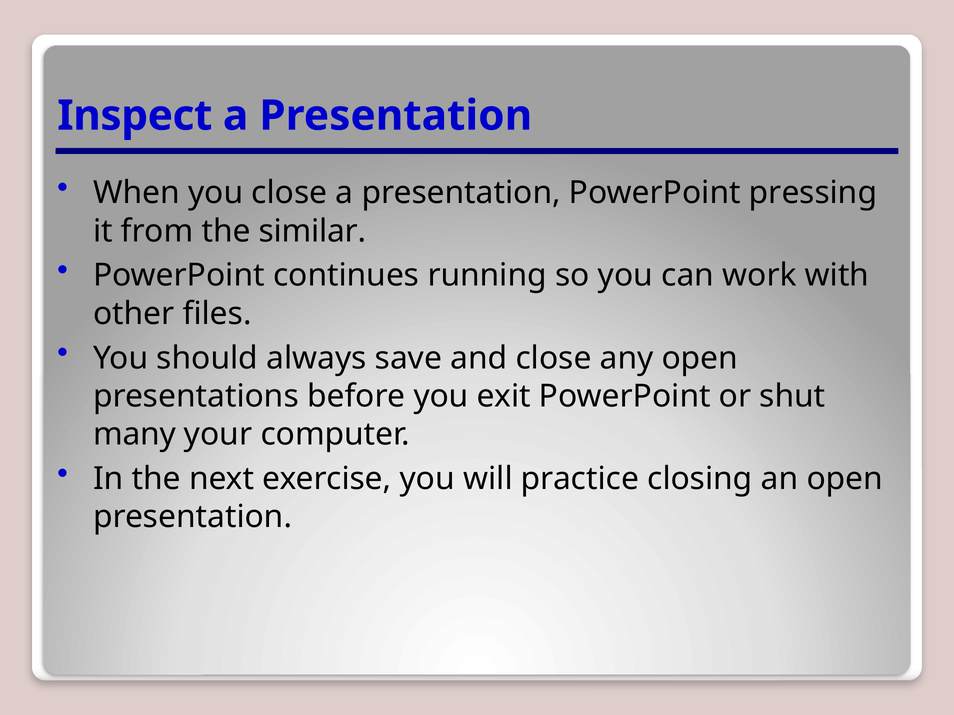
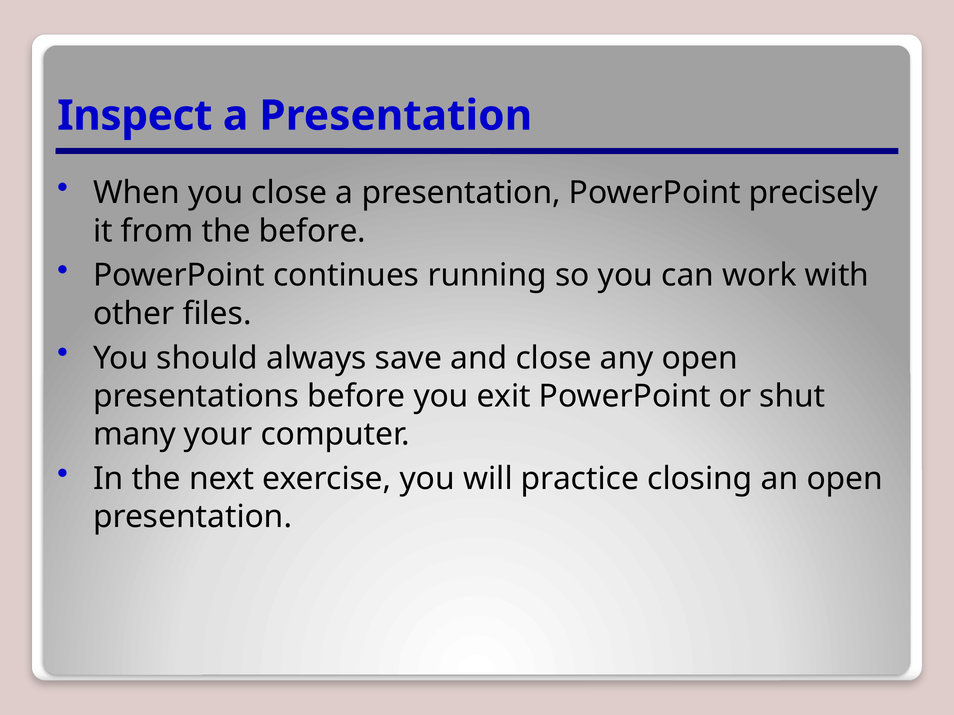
pressing: pressing -> precisely (813, 193)
the similar: similar -> before (312, 231)
